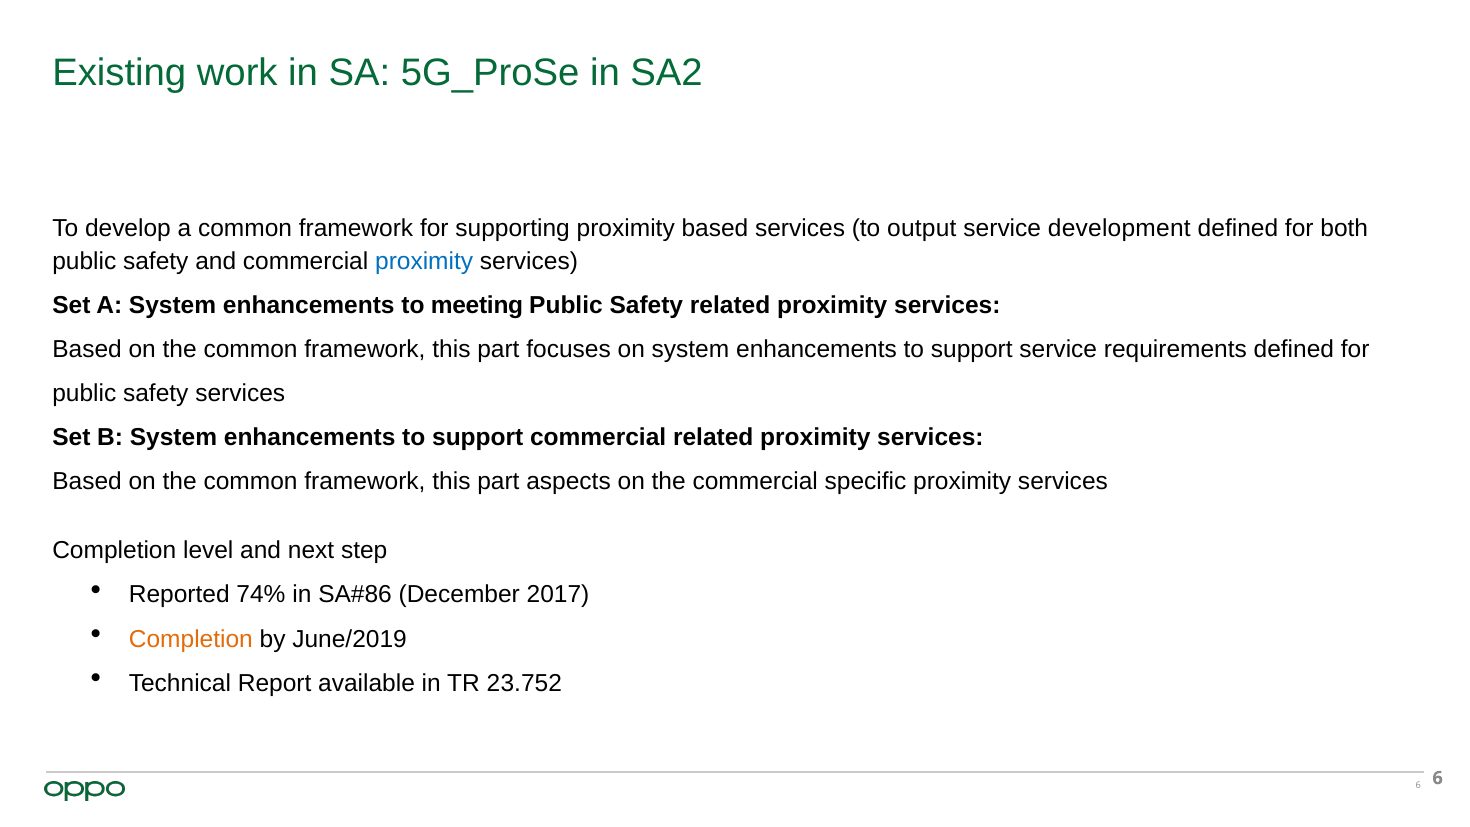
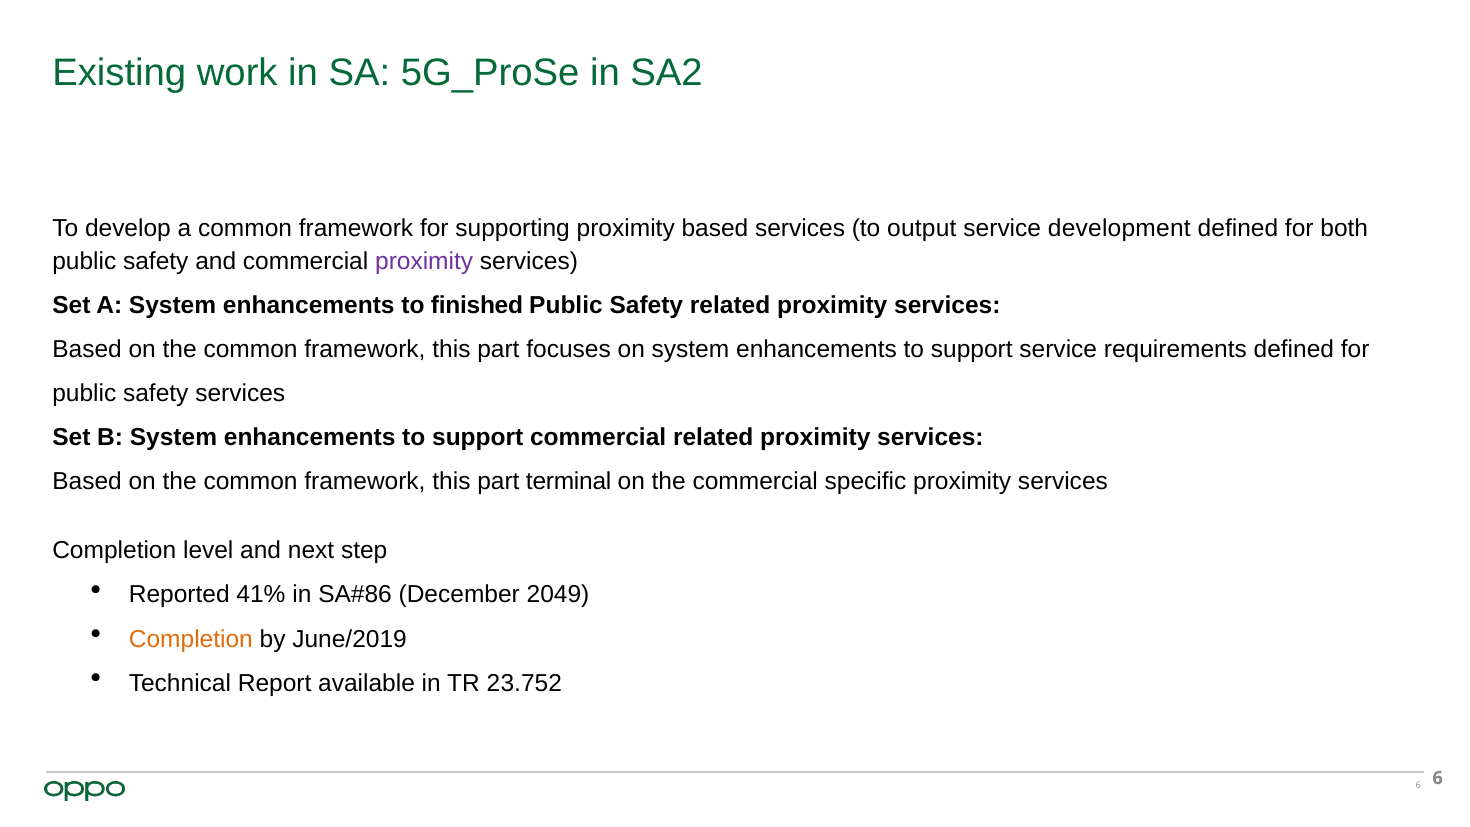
proximity colour: blue -> purple (424, 261)
meeting: meeting -> finished (477, 305)
aspects: aspects -> terminal (569, 482)
74%: 74% -> 41% (261, 595)
2017: 2017 -> 2049 (558, 595)
